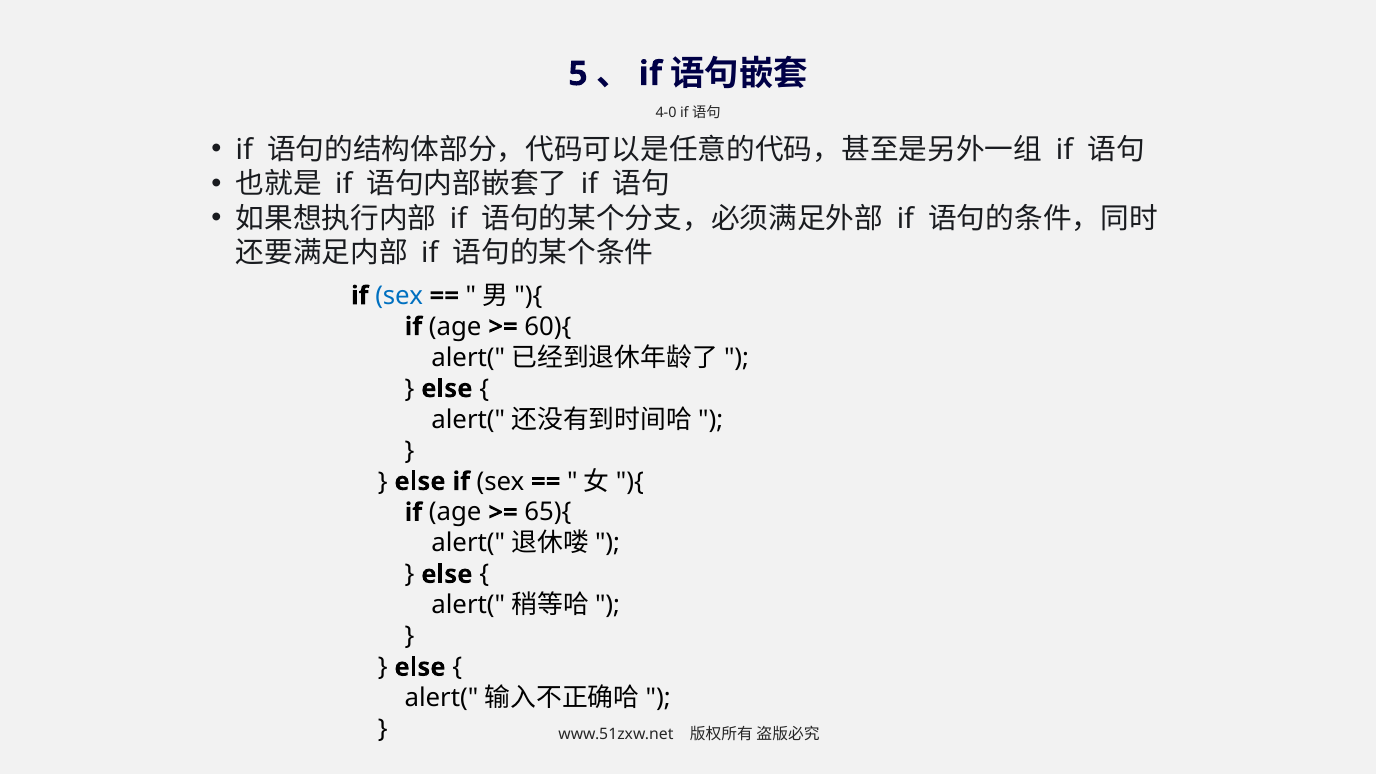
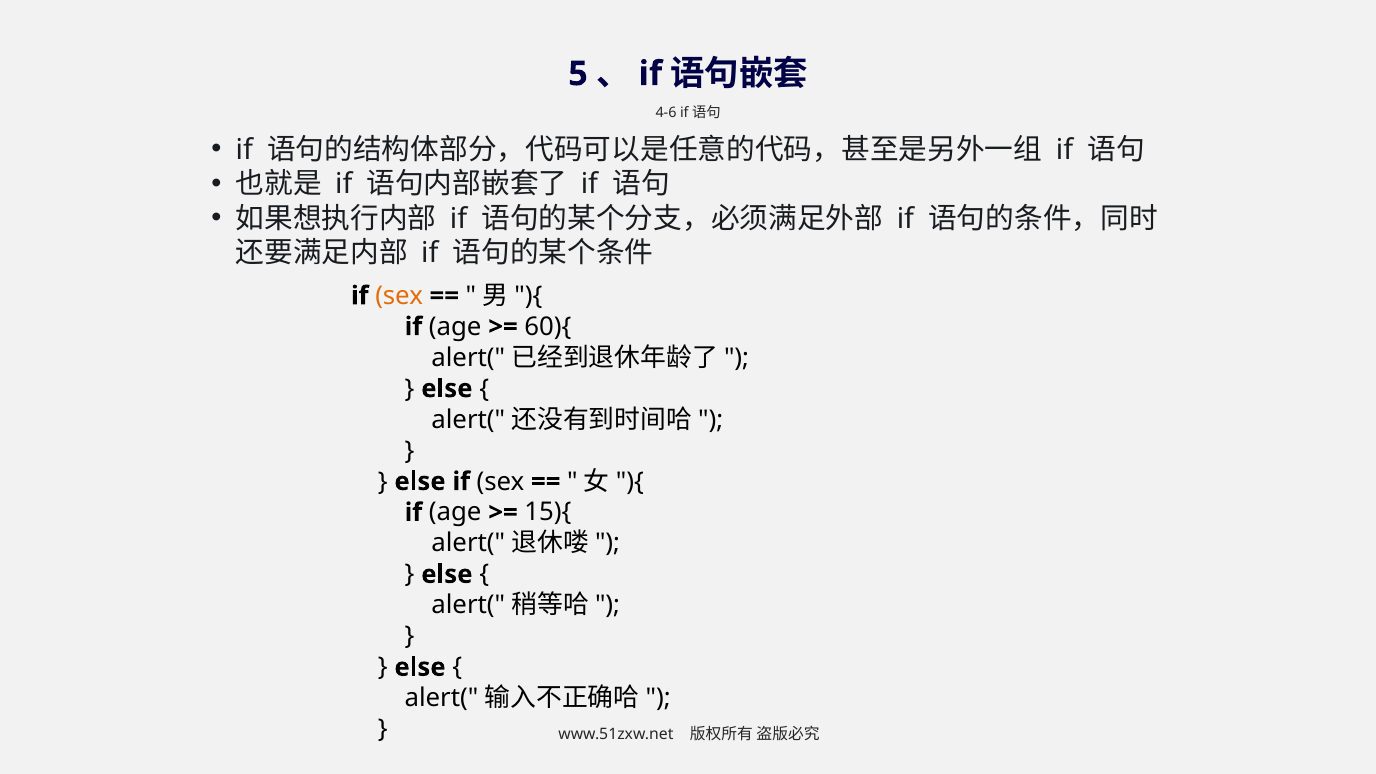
4-0: 4-0 -> 4-6 (666, 113)
sex colour: blue -> orange (399, 296)
65){: 65){ -> 15){ (548, 512)
